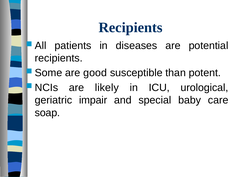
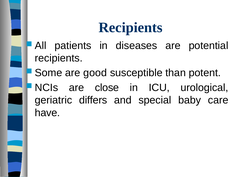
likely: likely -> close (107, 88)
impair: impair -> differs (93, 100)
soap: soap -> have (47, 113)
